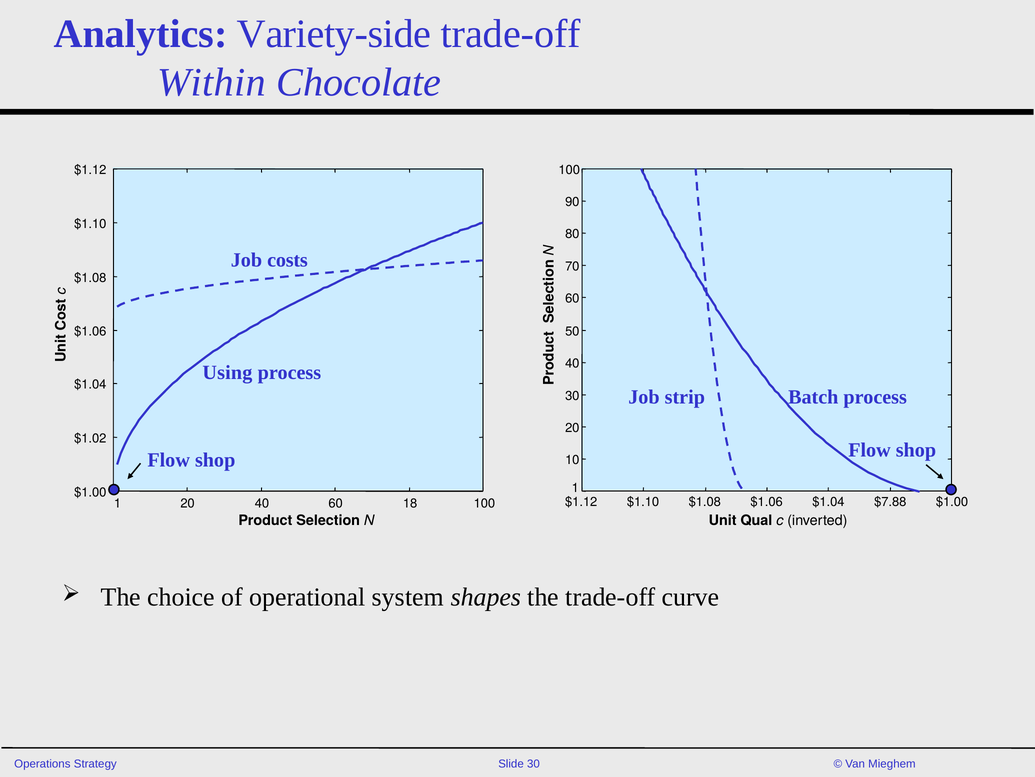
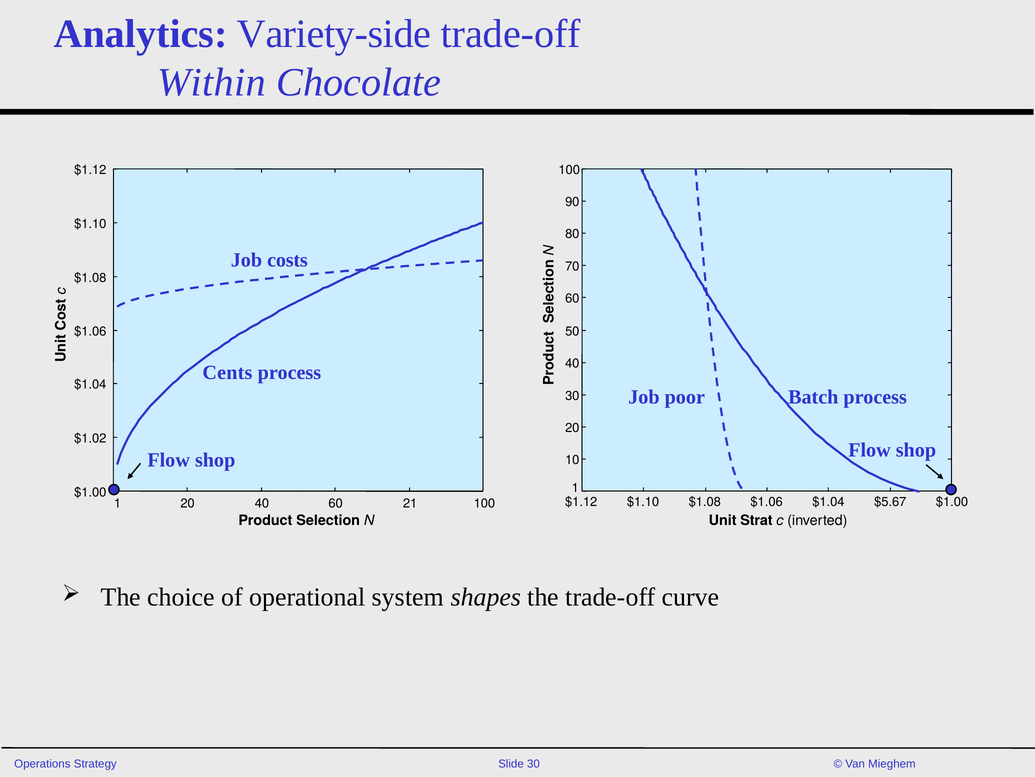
Using: Using -> Cents (227, 372)
strip: strip -> poor (685, 396)
$7.88: $7.88 -> $5.67 (890, 502)
18: 18 -> 21 (410, 503)
Qual: Qual -> Strat (756, 520)
